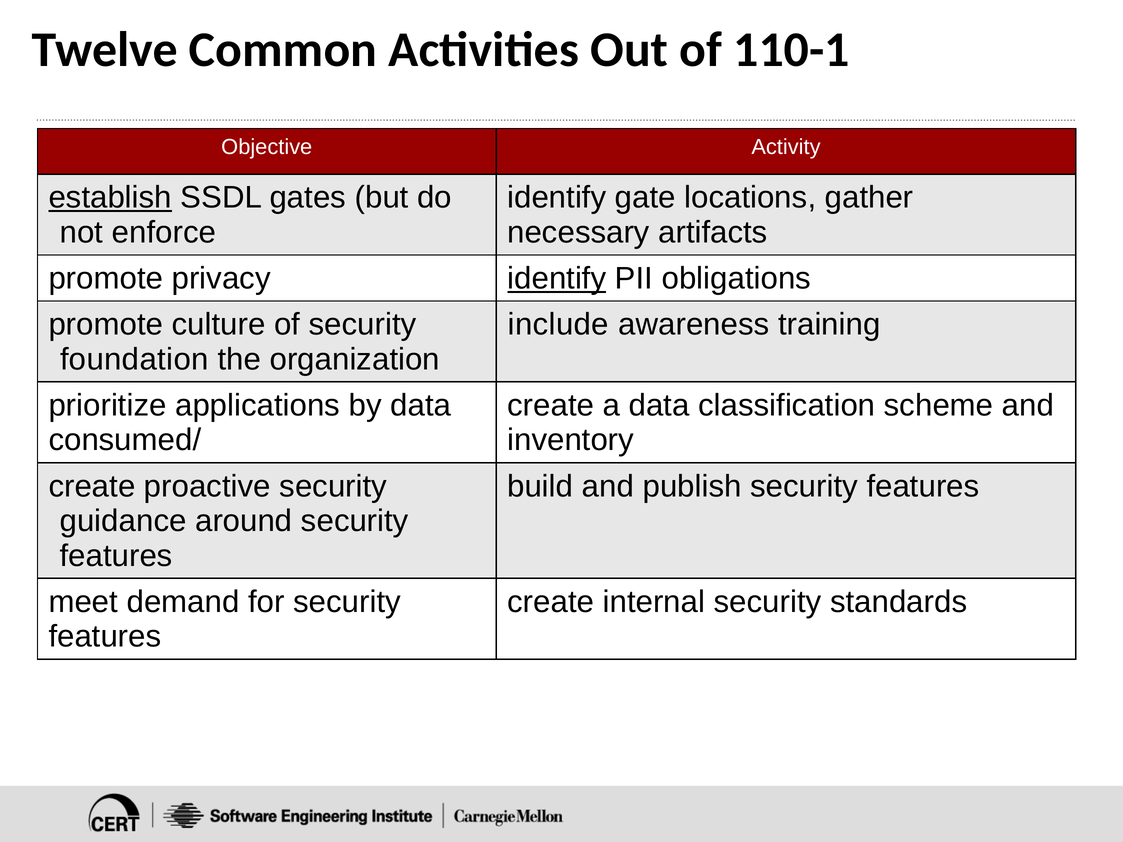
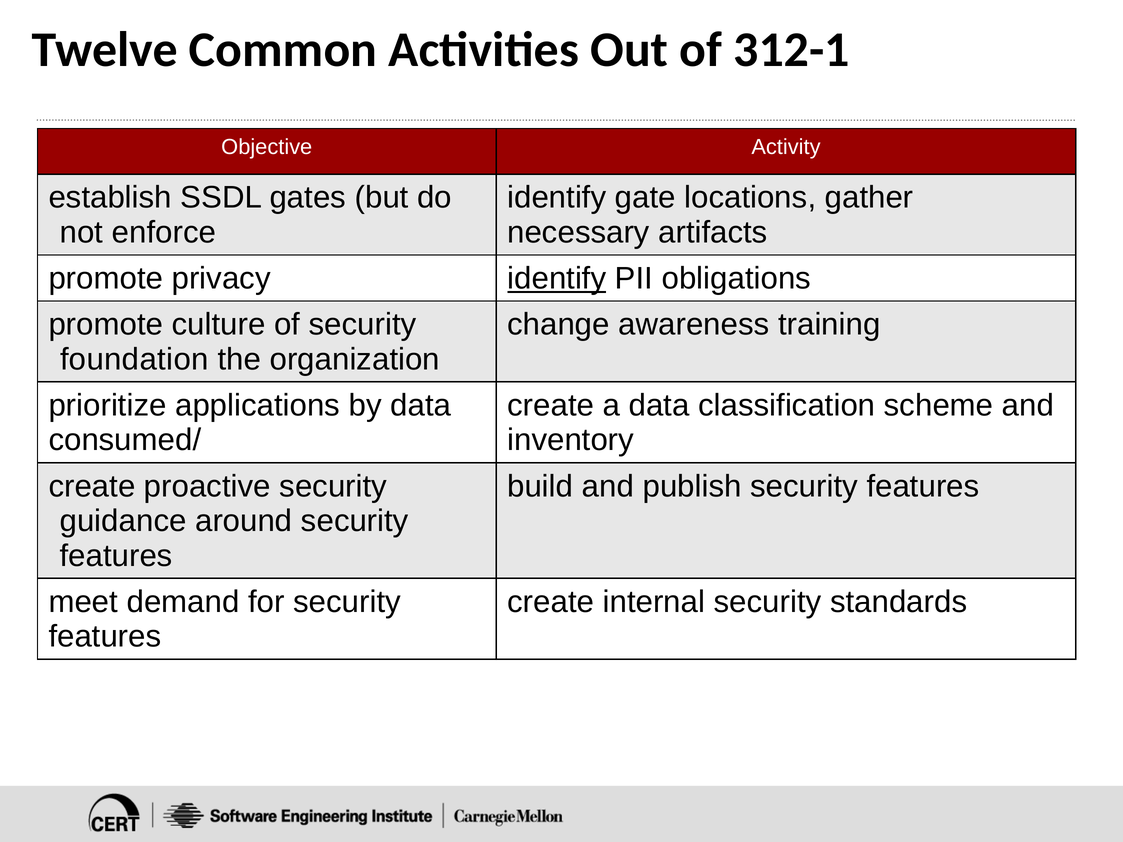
110-1: 110-1 -> 312-1 (791, 50)
establish underline: present -> none (110, 198)
include: include -> change (559, 325)
